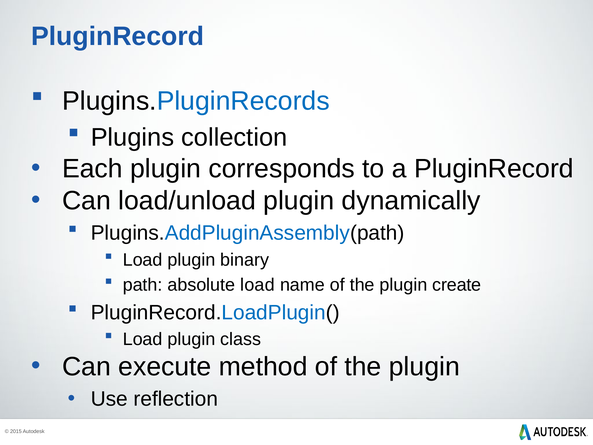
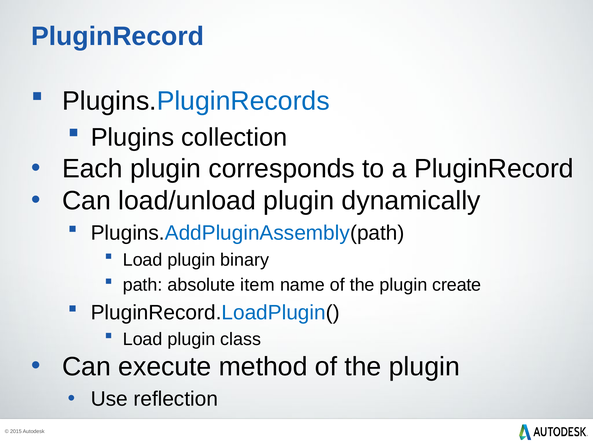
absolute load: load -> item (258, 285)
